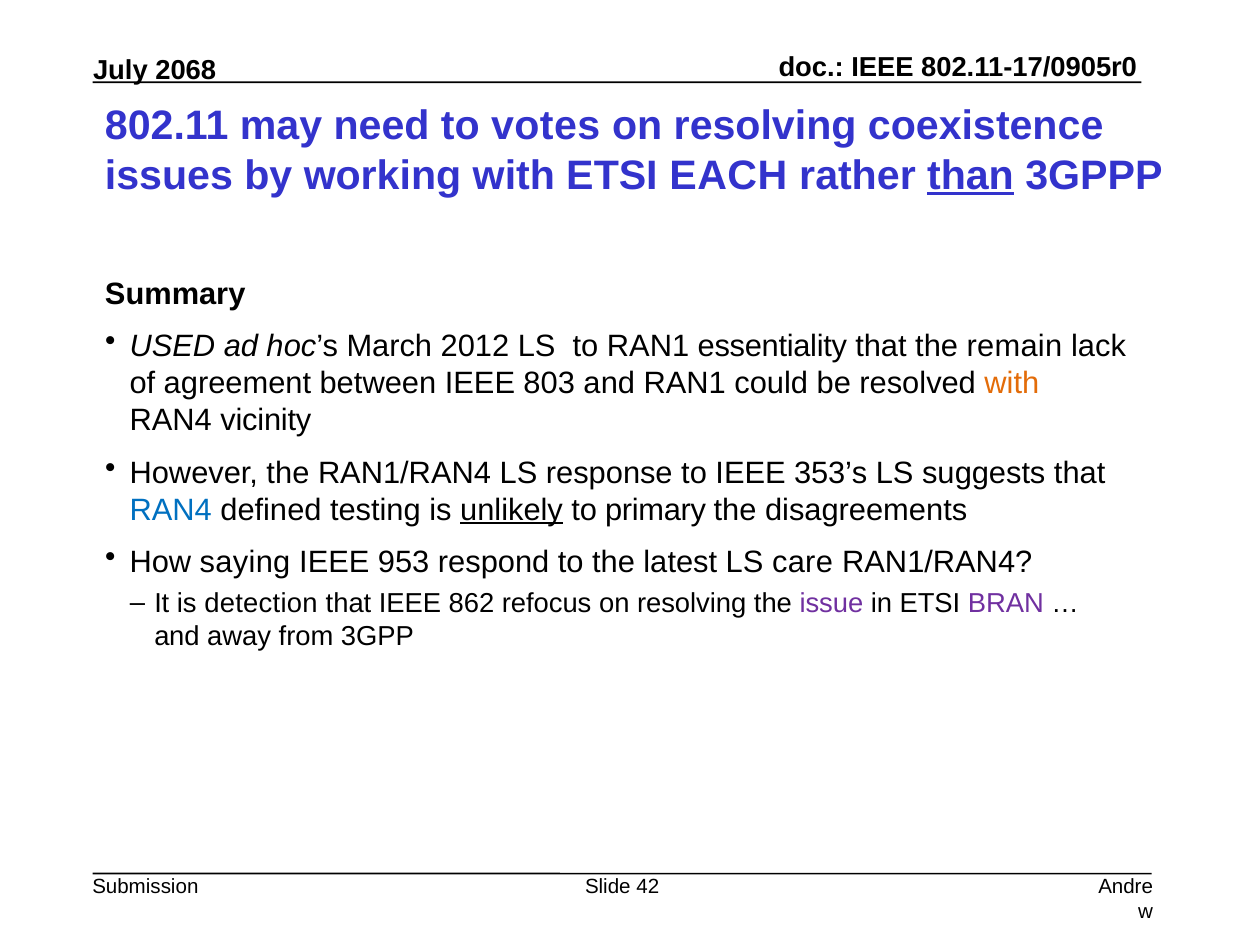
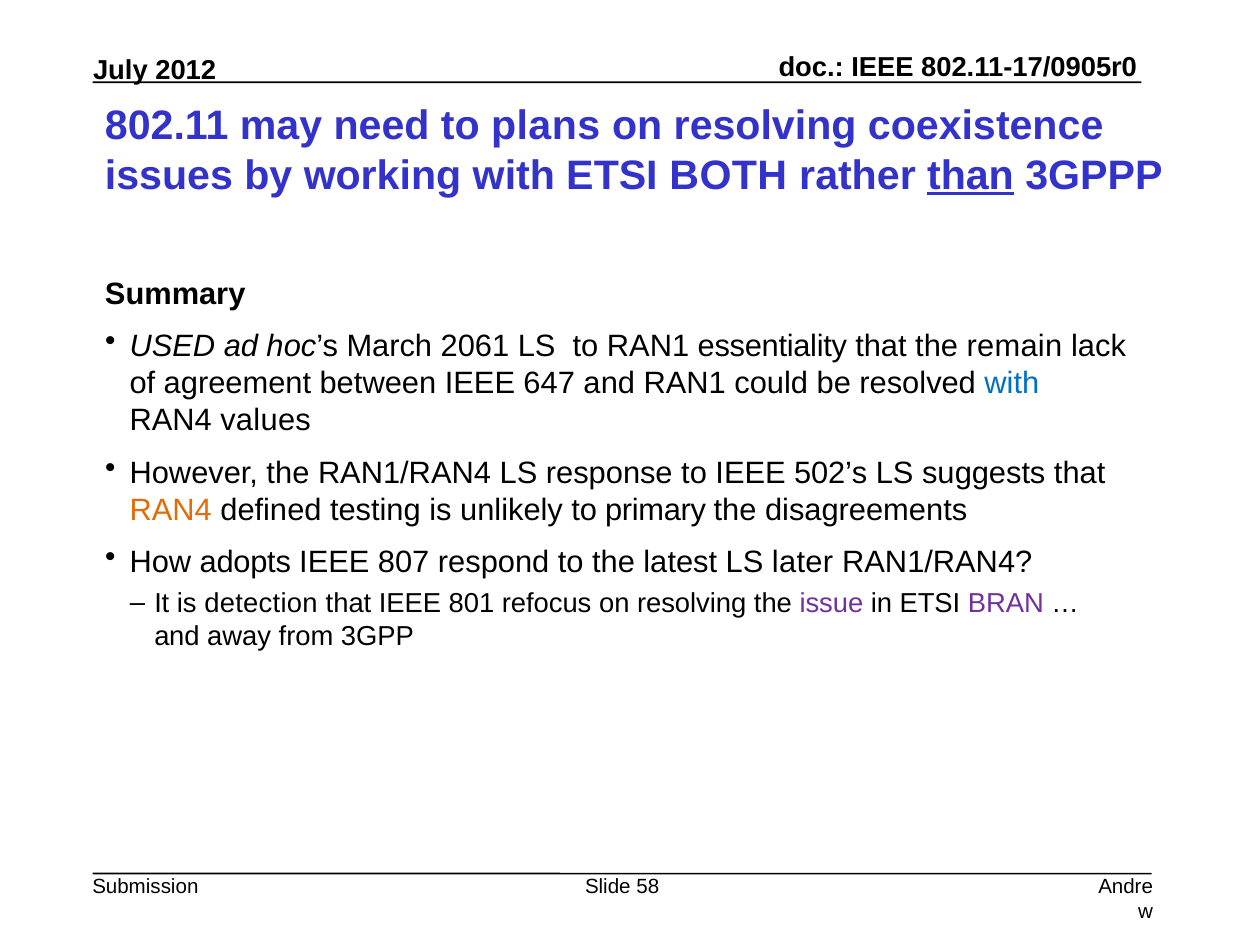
2068: 2068 -> 2012 (186, 70)
votes: votes -> plans (546, 126)
EACH: EACH -> BOTH (728, 176)
2012: 2012 -> 2061 (475, 347)
803: 803 -> 647 (549, 384)
with colour: orange -> blue (1012, 384)
vicinity: vicinity -> values (266, 421)
353’s: 353’s -> 502’s (831, 473)
RAN4 colour: blue -> orange (171, 510)
unlikely underline: present -> none (512, 510)
saying: saying -> adopts (245, 563)
953: 953 -> 807 (404, 563)
care: care -> later (803, 563)
862: 862 -> 801 (471, 604)
42: 42 -> 58 (648, 888)
